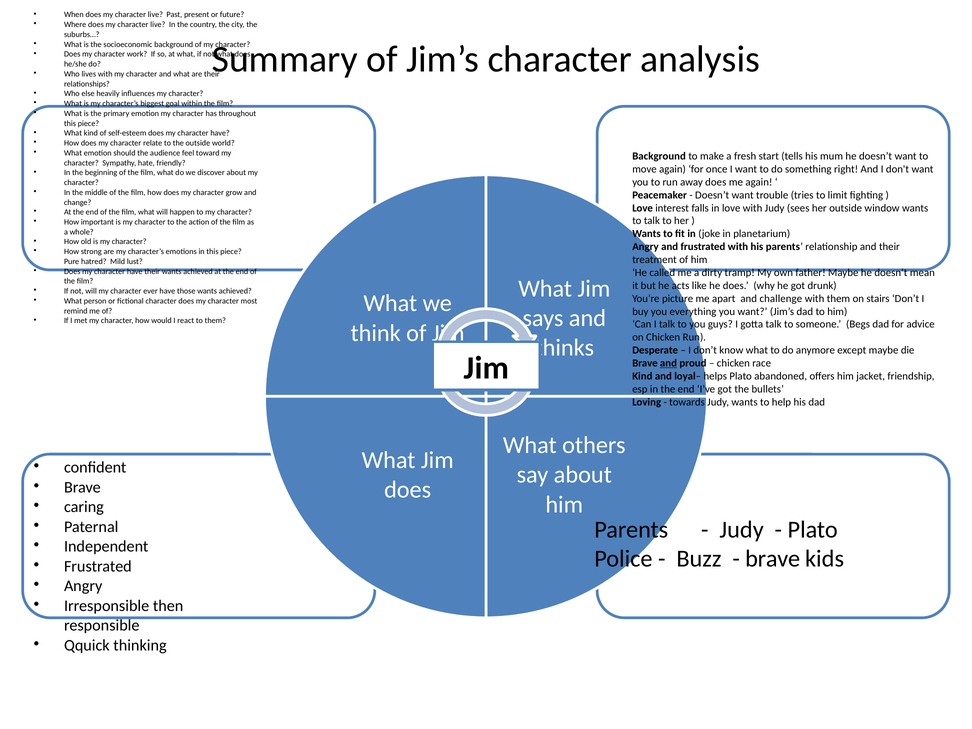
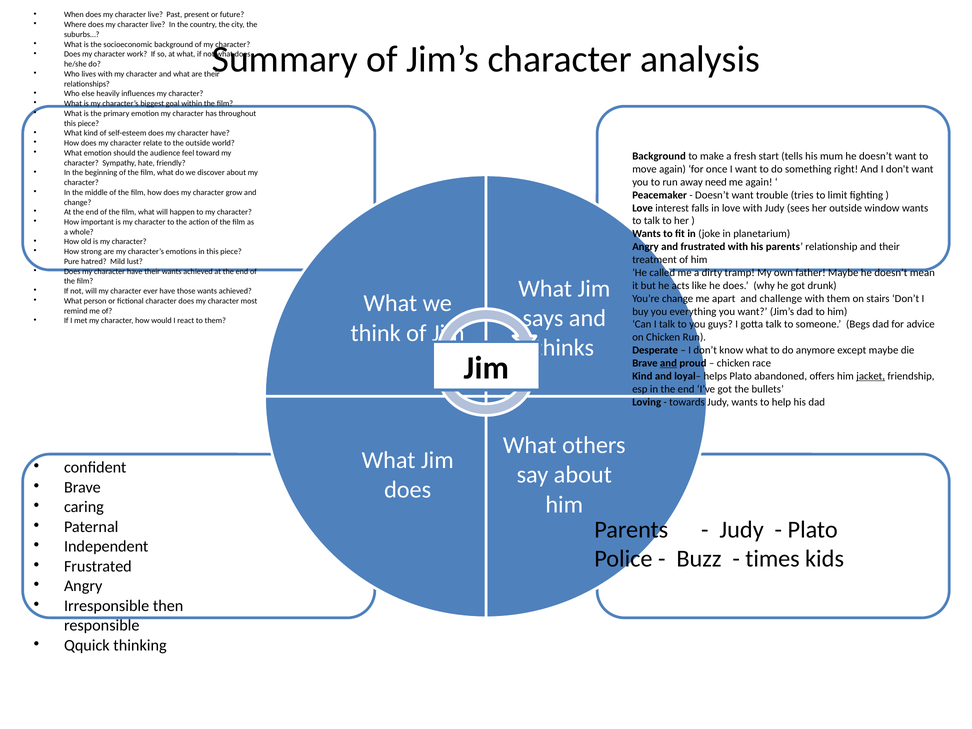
away does: does -> need (716, 182)
You’re picture: picture -> change (678, 299)
jacket underline: none -> present (871, 376)
brave: brave -> times (773, 559)
